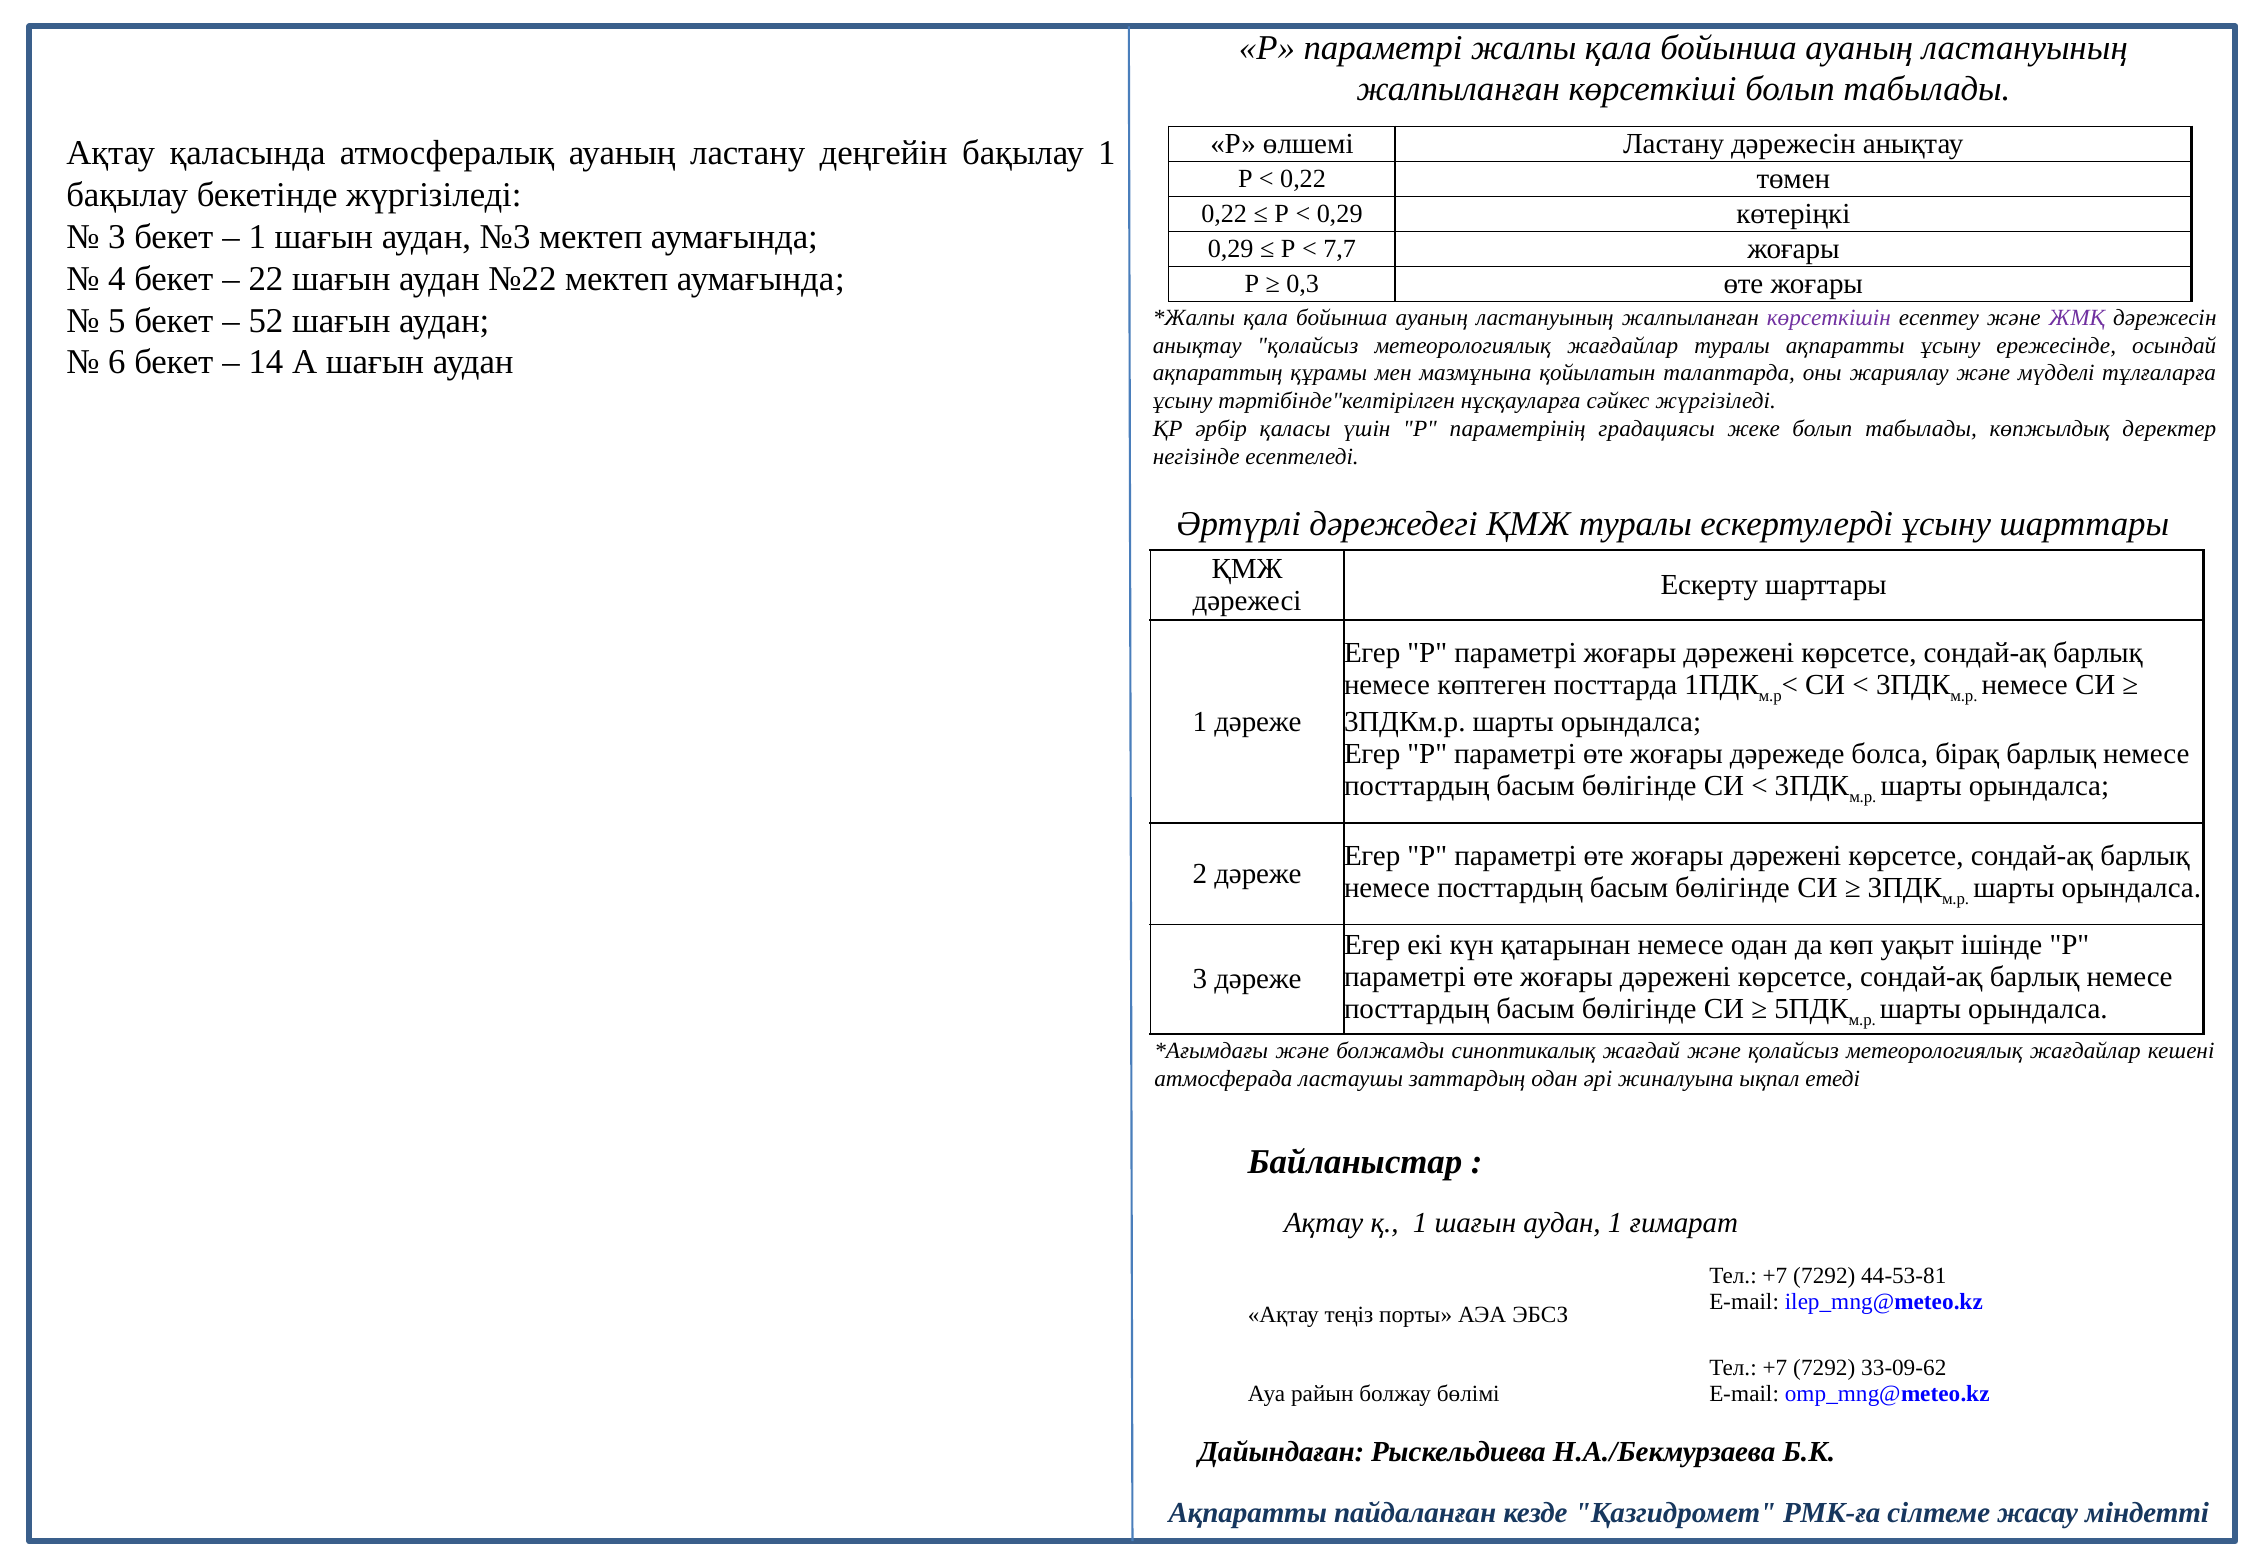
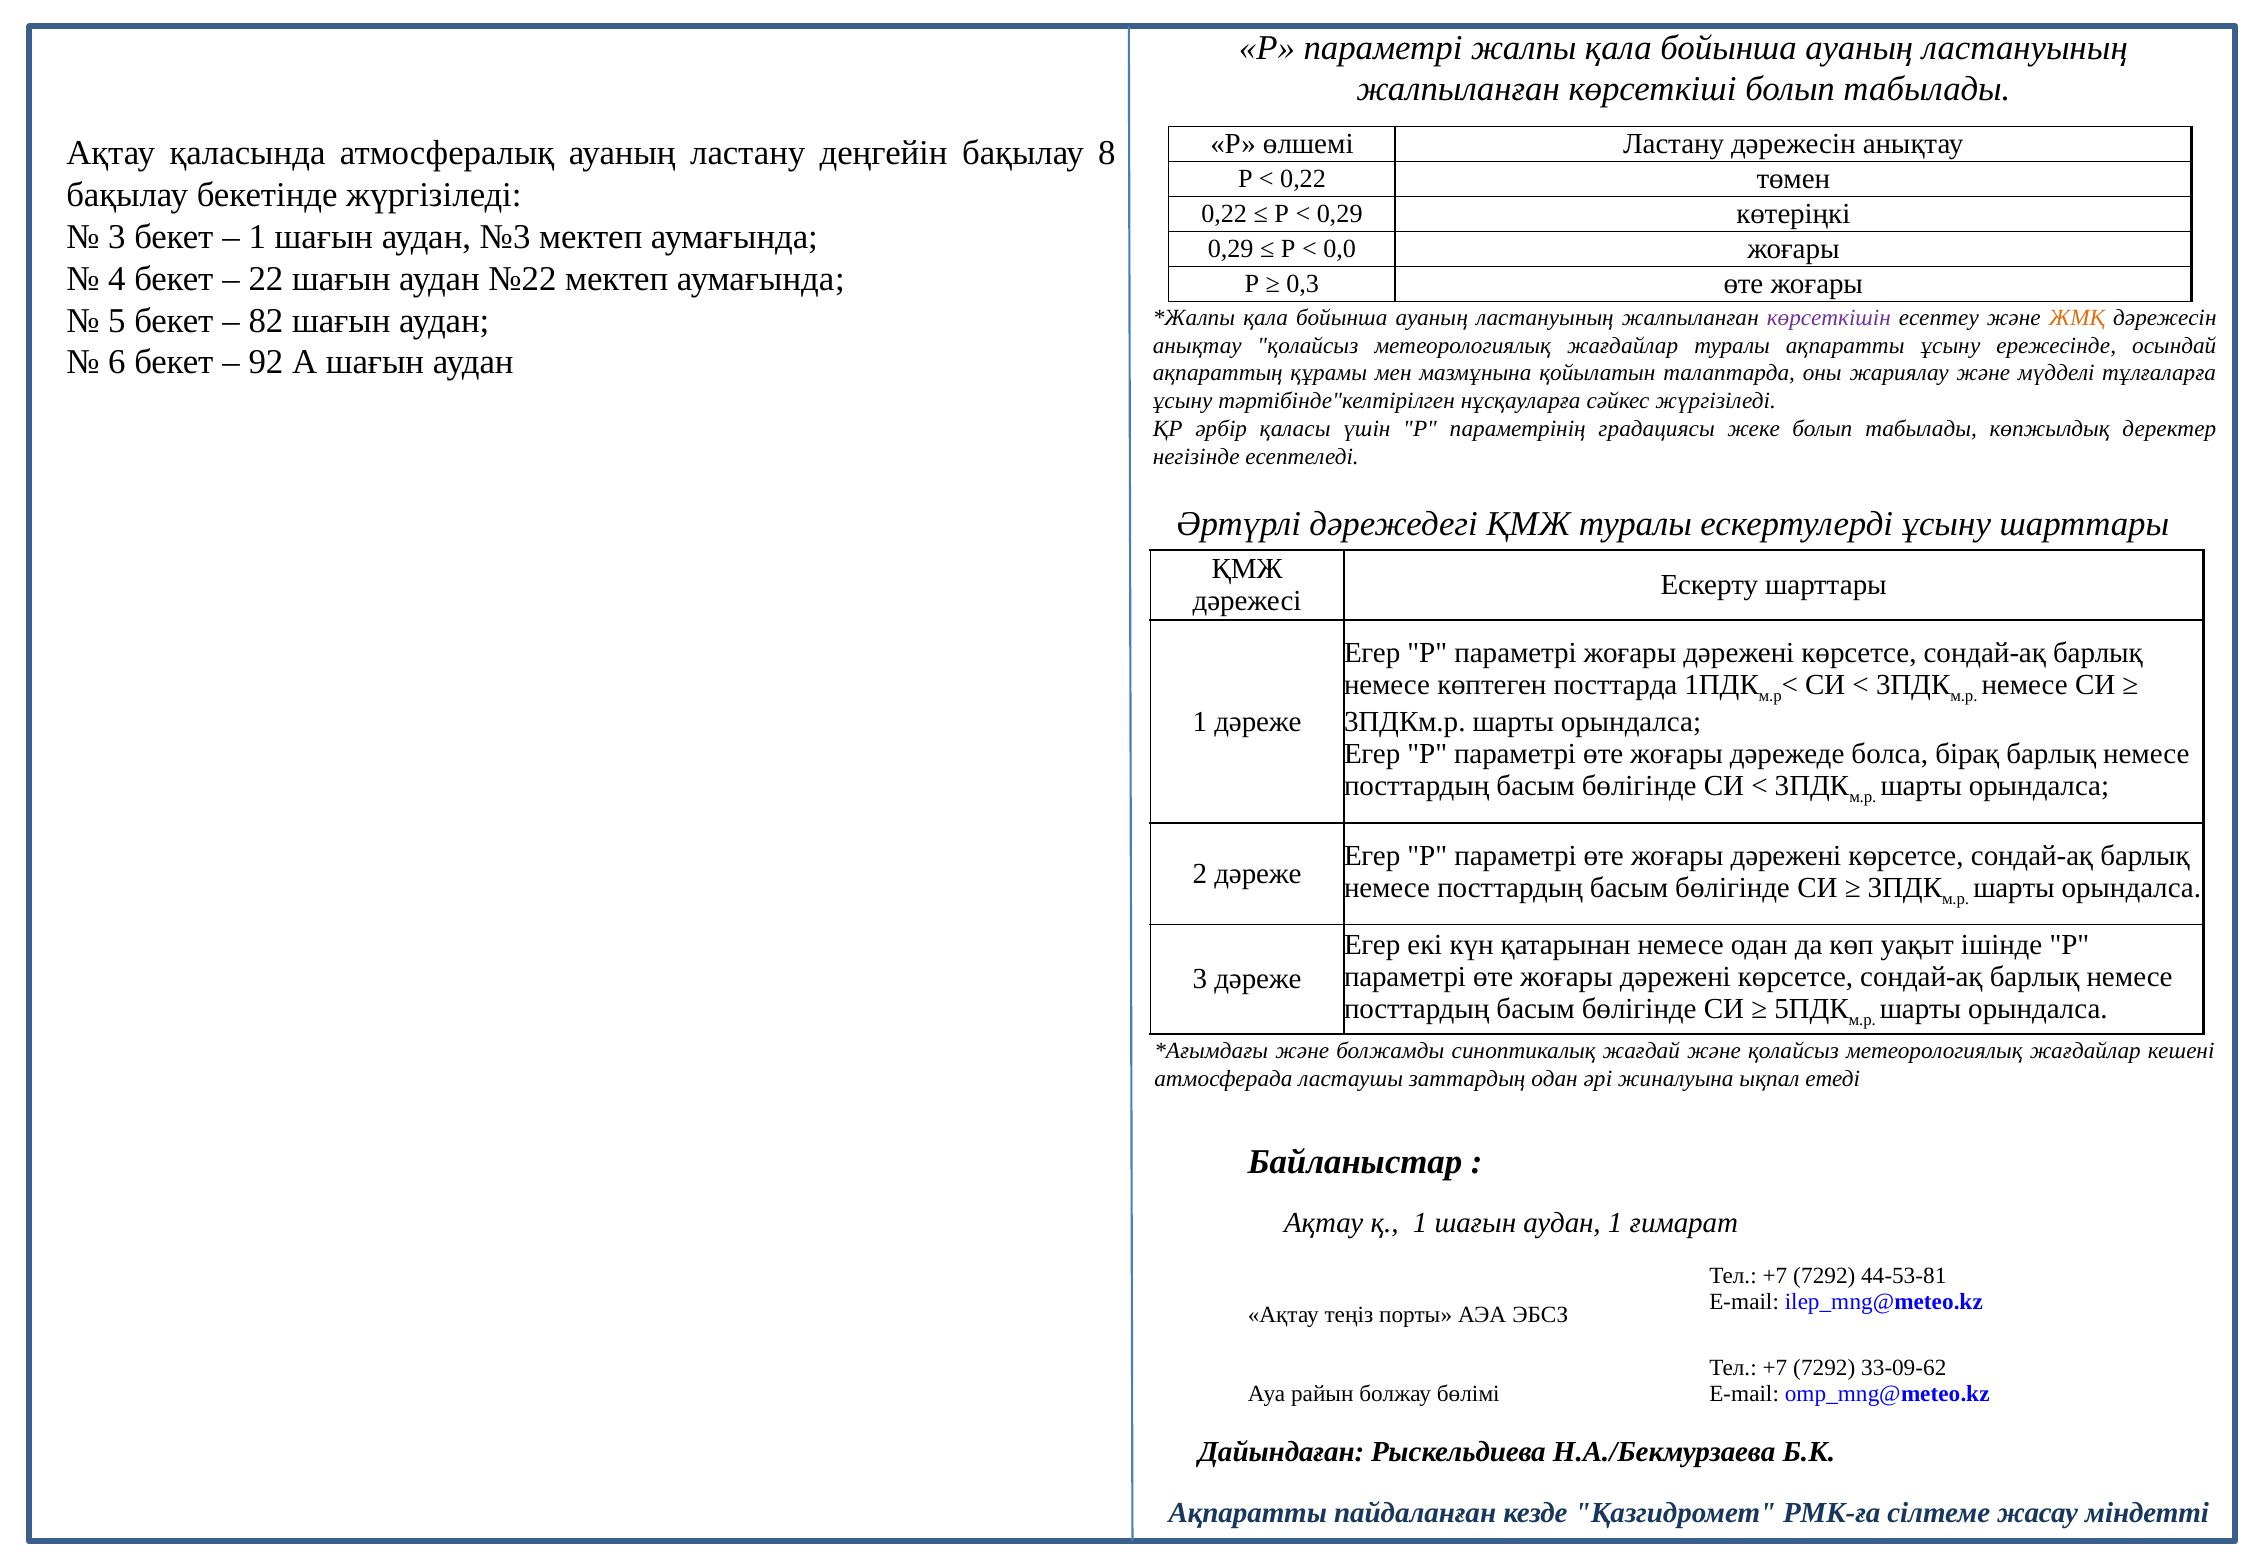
бақылау 1: 1 -> 8 (1107, 153)
7,7: 7,7 -> 0,0 (1340, 249)
52: 52 -> 82 (266, 321)
ЖМҚ colour: purple -> orange (2077, 318)
14: 14 -> 92 (266, 362)
